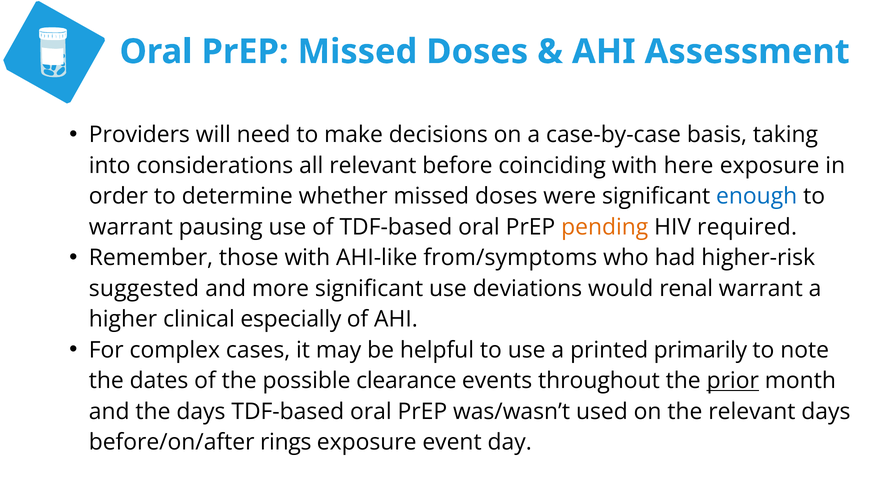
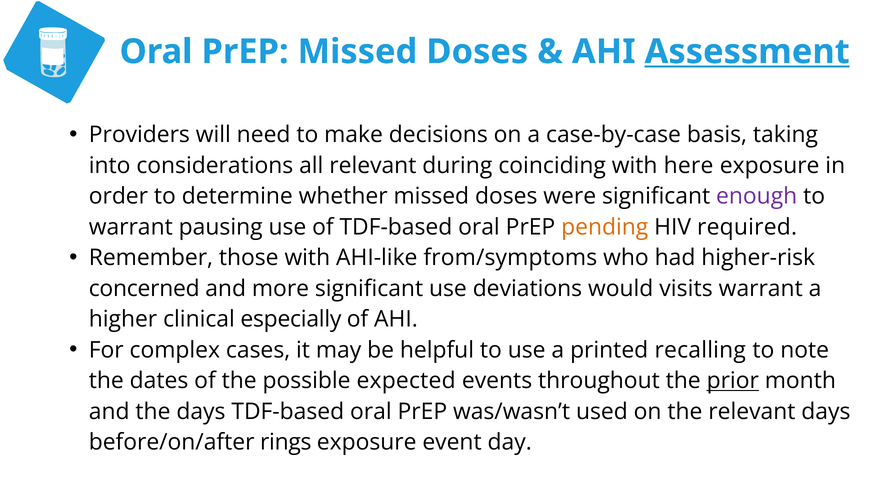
Assessment underline: none -> present (747, 52)
before: before -> during (457, 165)
enough colour: blue -> purple (757, 196)
suggested: suggested -> concerned (144, 288)
renal: renal -> visits (686, 288)
primarily: primarily -> recalling (700, 350)
clearance: clearance -> expected (406, 380)
